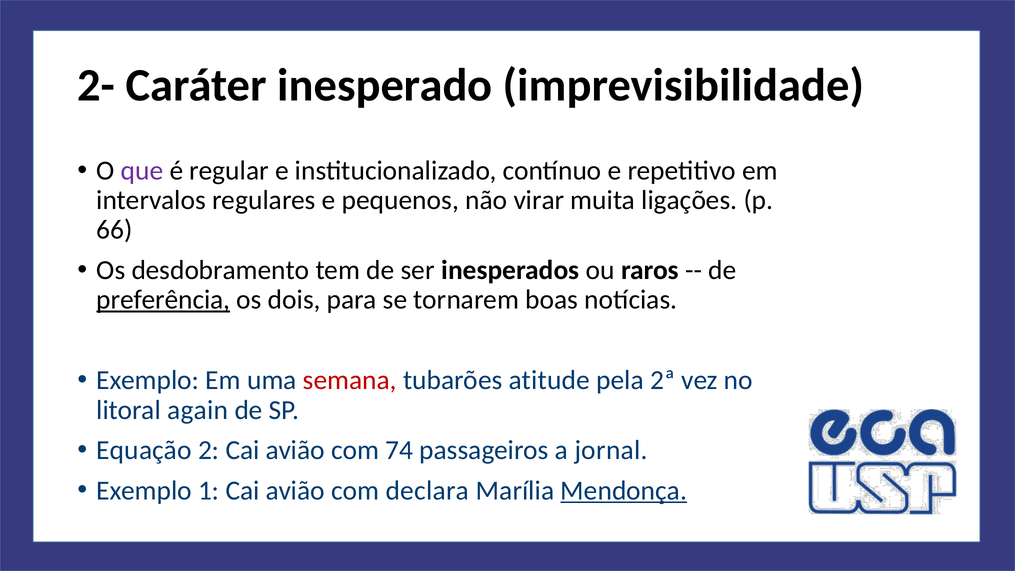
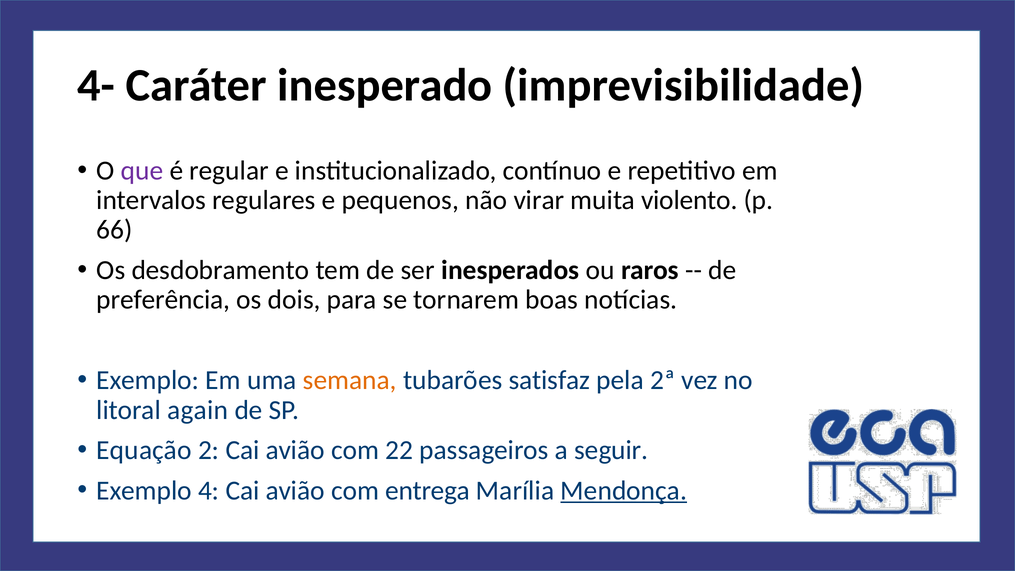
2-: 2- -> 4- (96, 85)
ligações: ligações -> violento (689, 200)
preferência underline: present -> none (163, 300)
semana colour: red -> orange (350, 380)
atitude: atitude -> satisfaz (549, 380)
74: 74 -> 22 (399, 450)
jornal: jornal -> seguir (611, 450)
1: 1 -> 4 (209, 490)
declara: declara -> entrega (428, 490)
